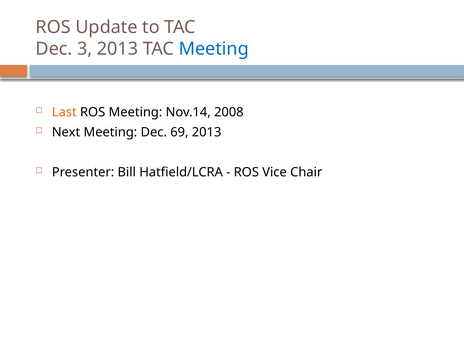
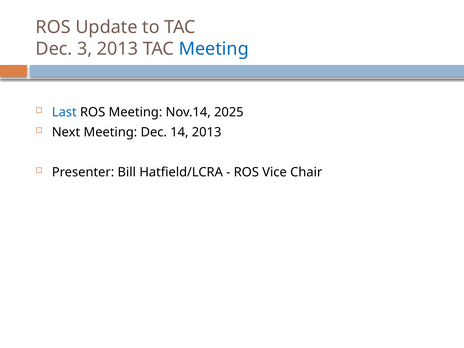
Last colour: orange -> blue (64, 112)
2008: 2008 -> 2025 (229, 112)
69: 69 -> 14 (179, 132)
